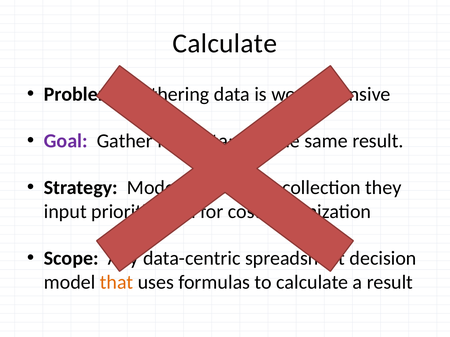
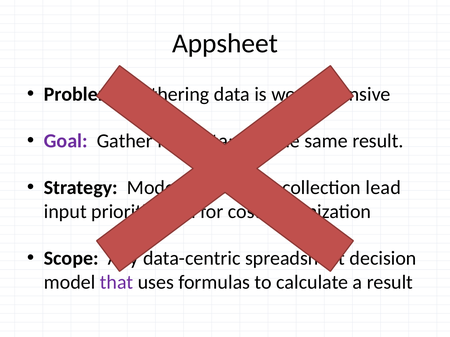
Calculate: Calculate -> Appsheet (225, 44)
they: they -> lead (383, 188)
that colour: orange -> purple (117, 283)
